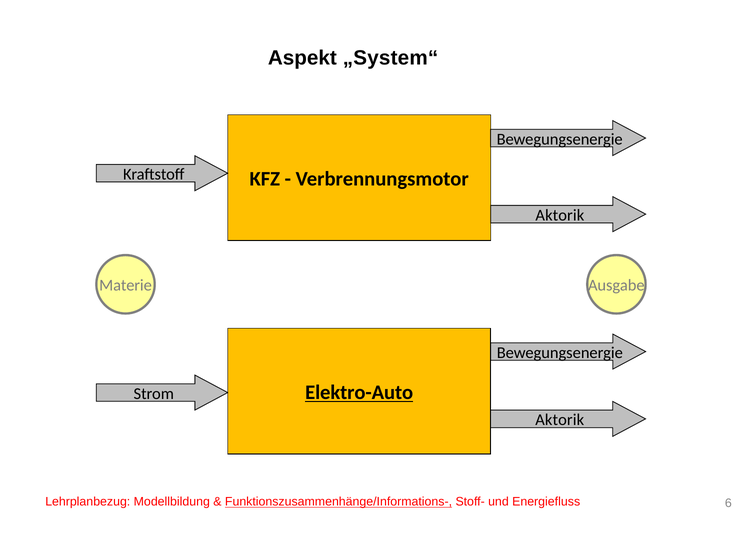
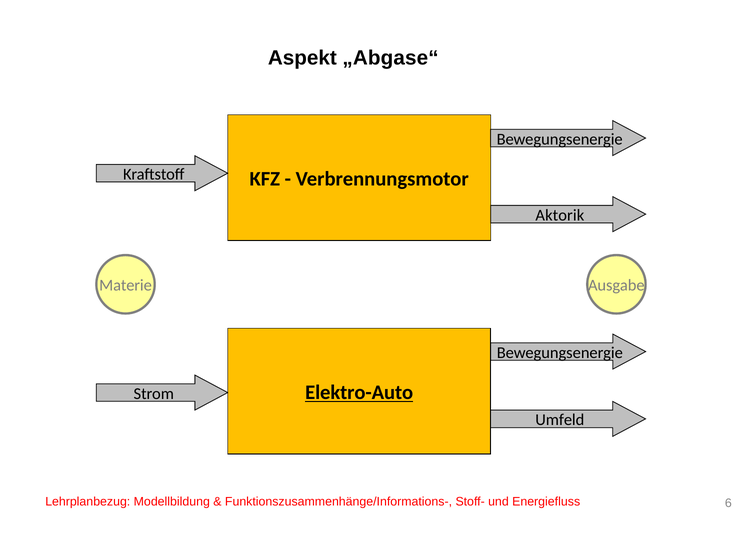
„System“: „System“ -> „Abgase“ (391, 58)
Aktorik: Aktorik -> Umfeld (560, 420)
Funktionszusammenhänge/Informations- underline: present -> none (339, 501)
